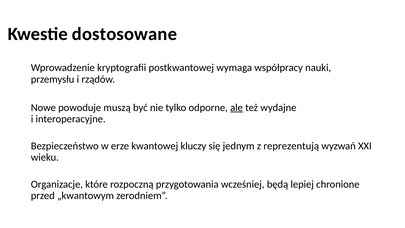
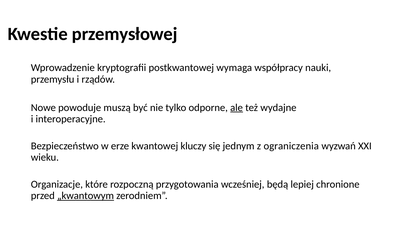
dostosowane: dostosowane -> przemysłowej (125, 34)
reprezentują: reprezentują -> ograniczenia (291, 146)
„kwantowym underline: none -> present (86, 196)
